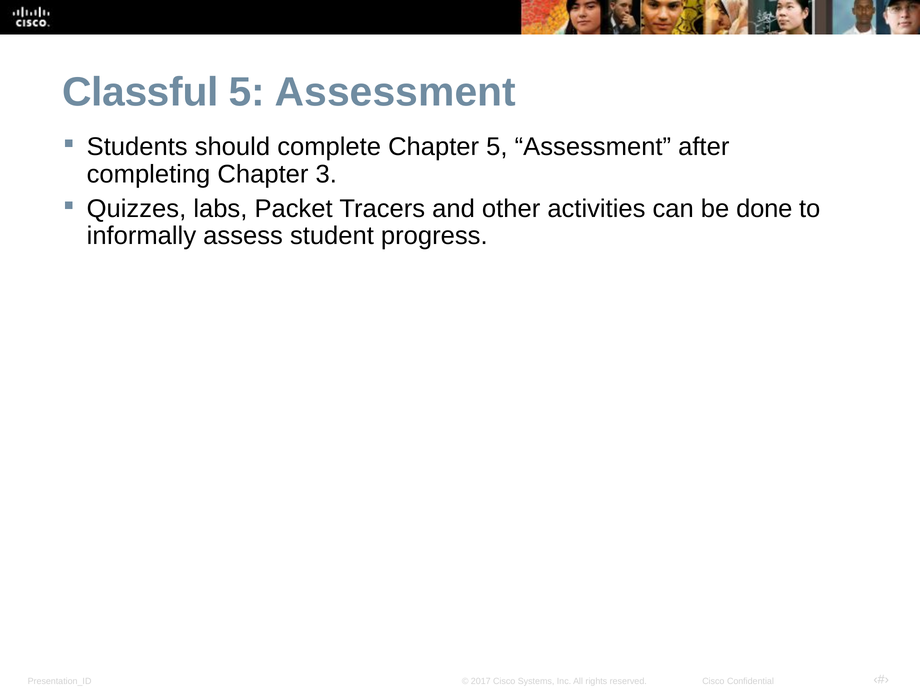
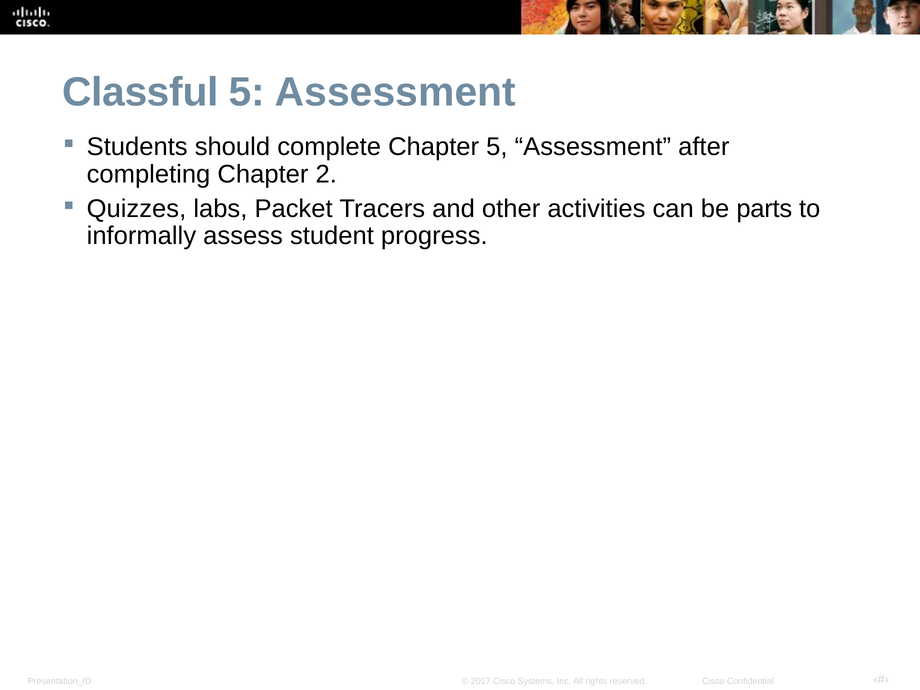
3: 3 -> 2 (326, 174)
done: done -> parts (764, 209)
